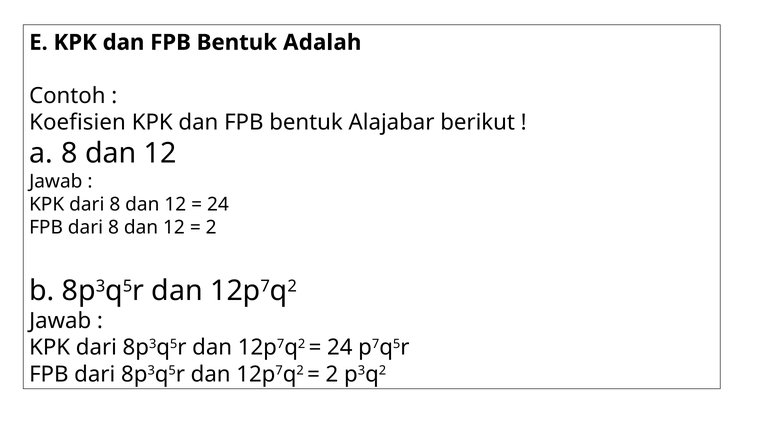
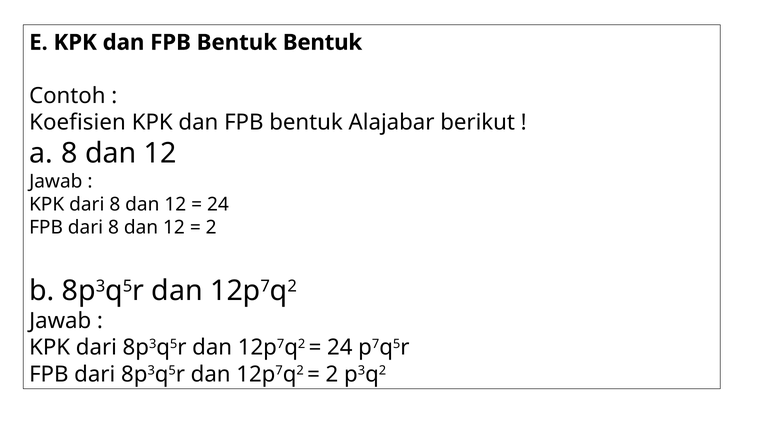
Bentuk Adalah: Adalah -> Bentuk (322, 42)
